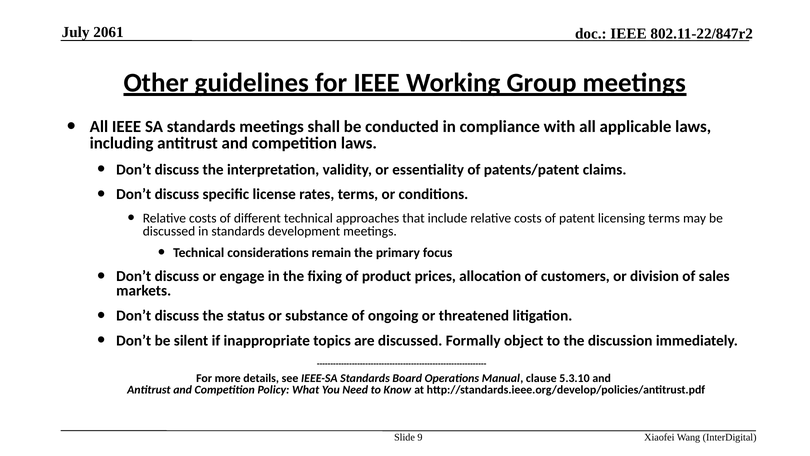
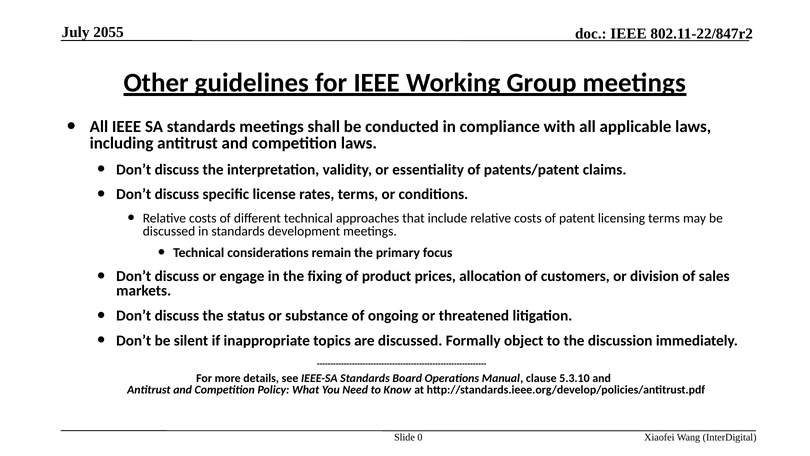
2061: 2061 -> 2055 (108, 32)
9: 9 -> 0 (420, 437)
